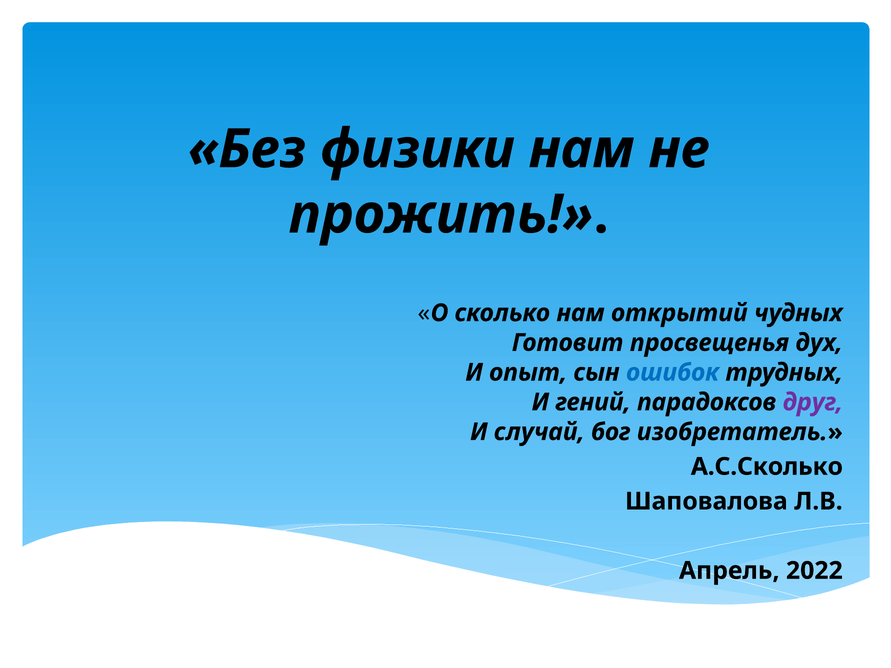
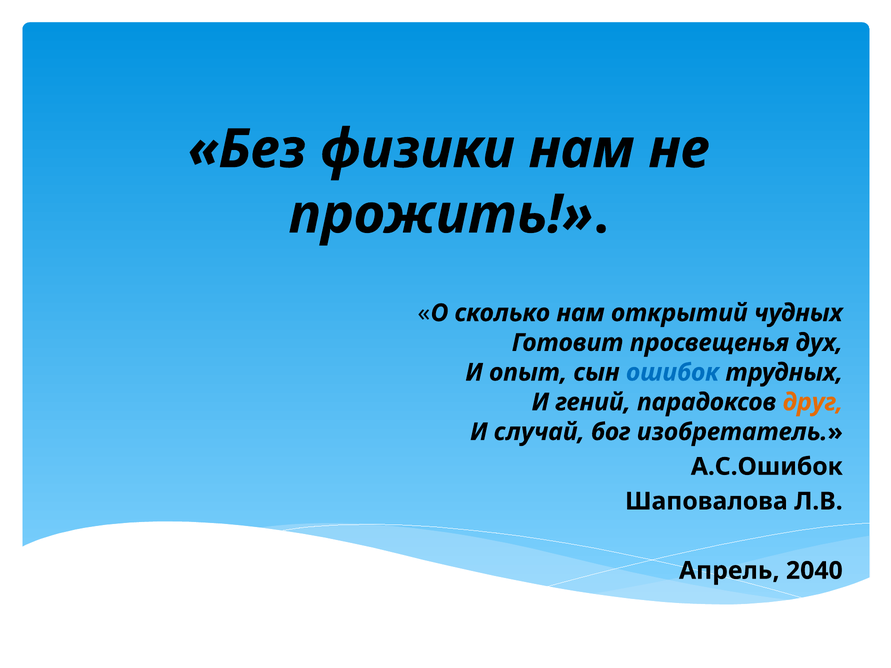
друг colour: purple -> orange (813, 402)
А.С.Сколько: А.С.Сколько -> А.С.Ошибок (767, 467)
2022: 2022 -> 2040 (814, 571)
